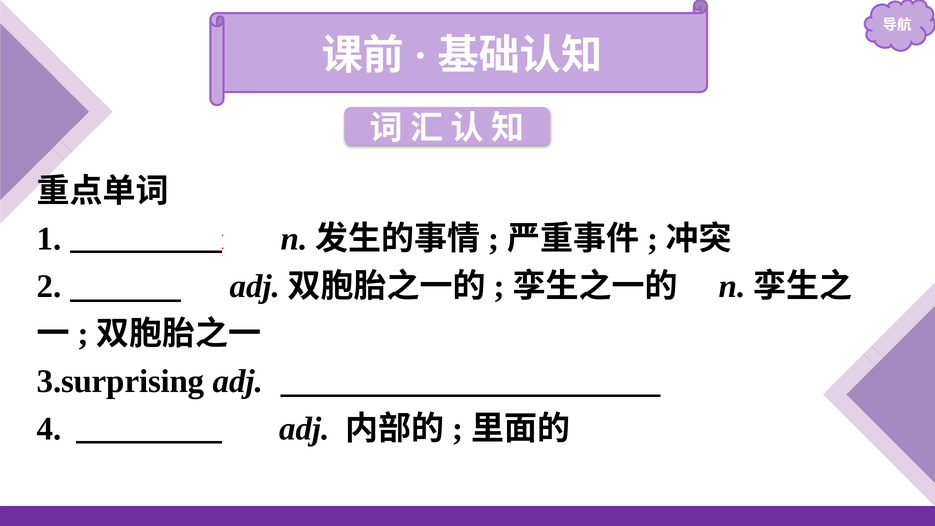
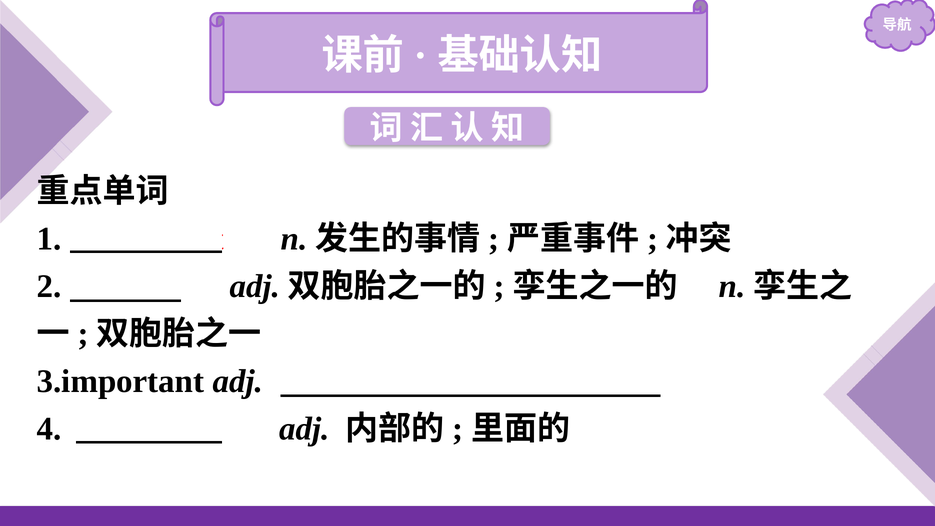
3.surprising: 3.surprising -> 3.important (120, 381)
